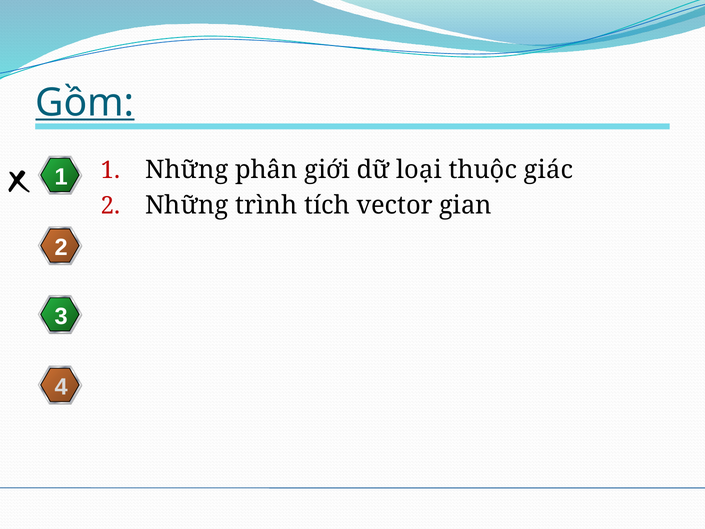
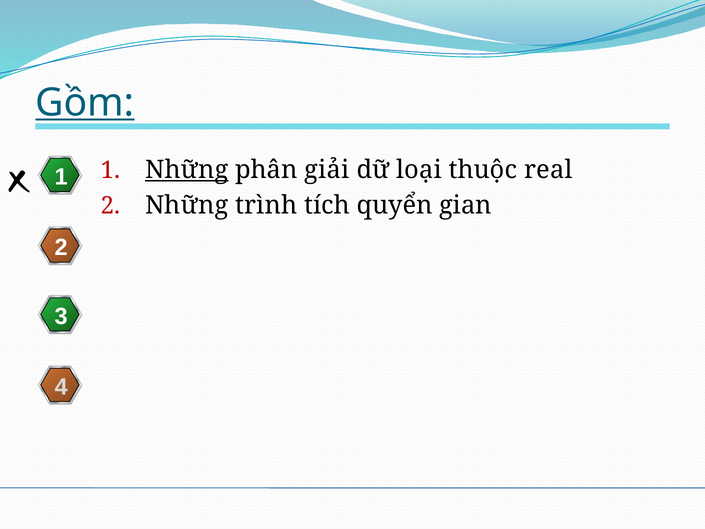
Những underline: none -> present (187, 170)
giới: giới -> giải (327, 170)
giác: giác -> real (548, 170)
vector: vector -> quyển (395, 205)
